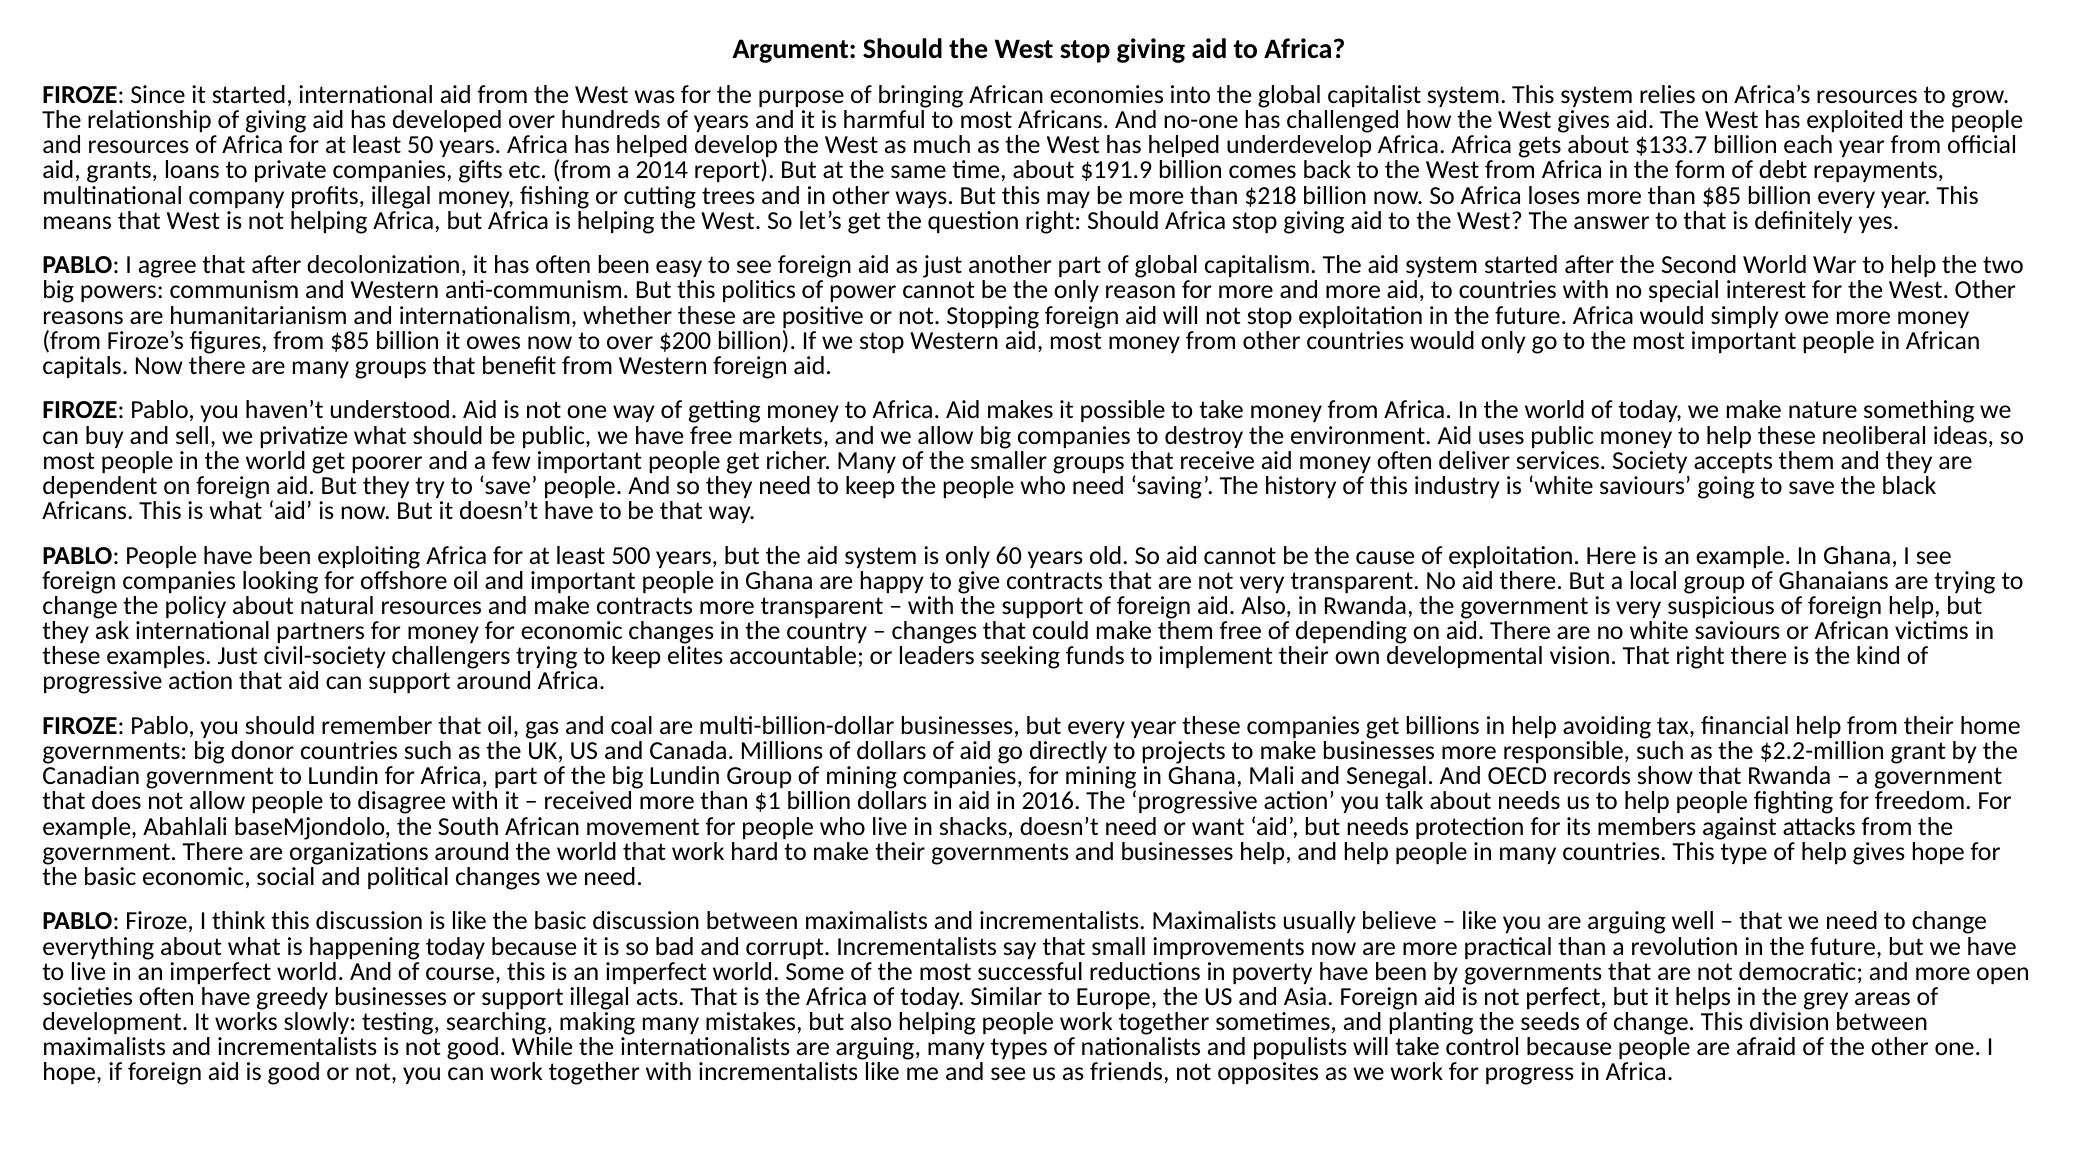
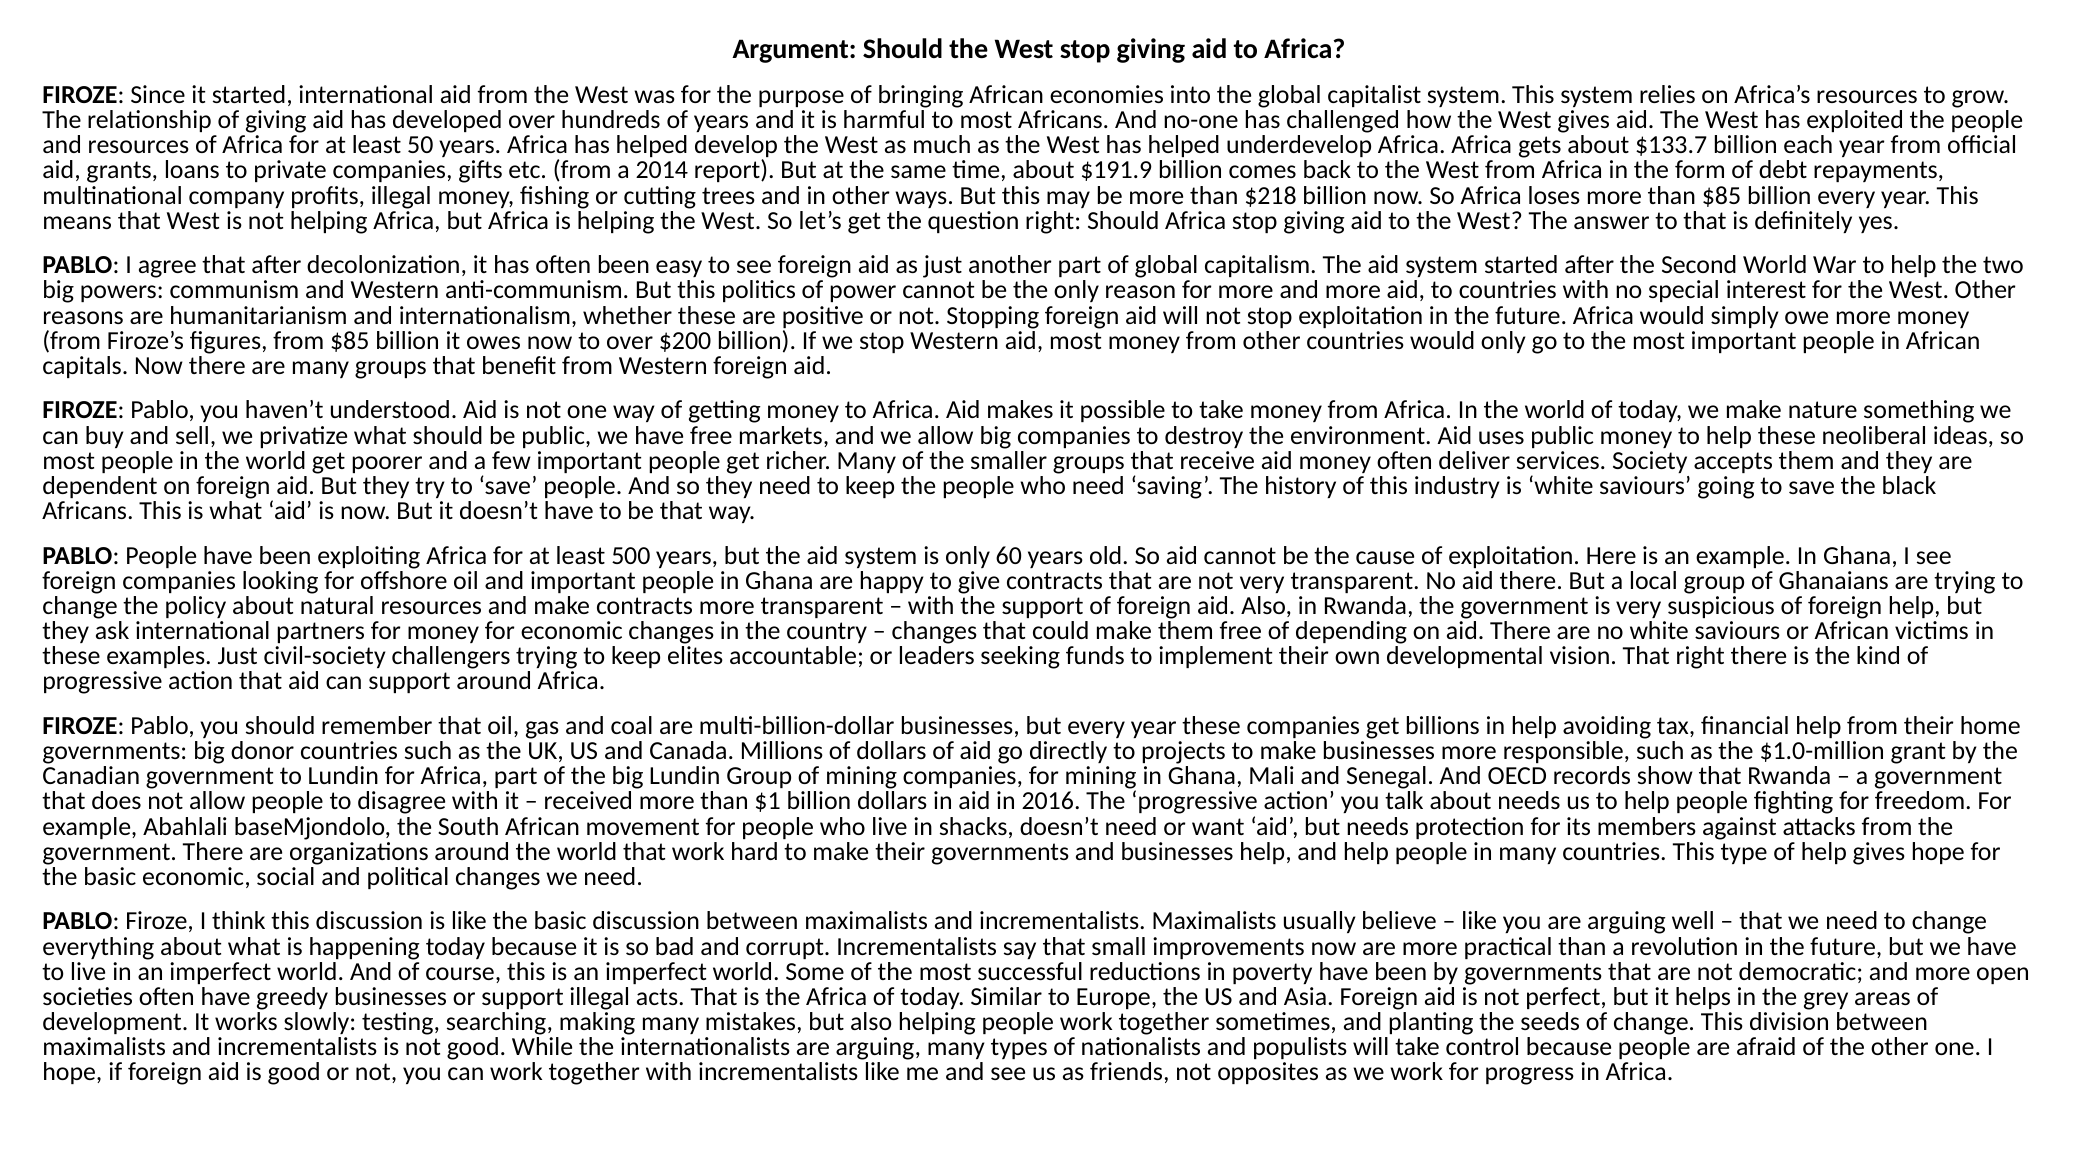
$2.2-million: $2.2-million -> $1.0-million (1822, 751)
